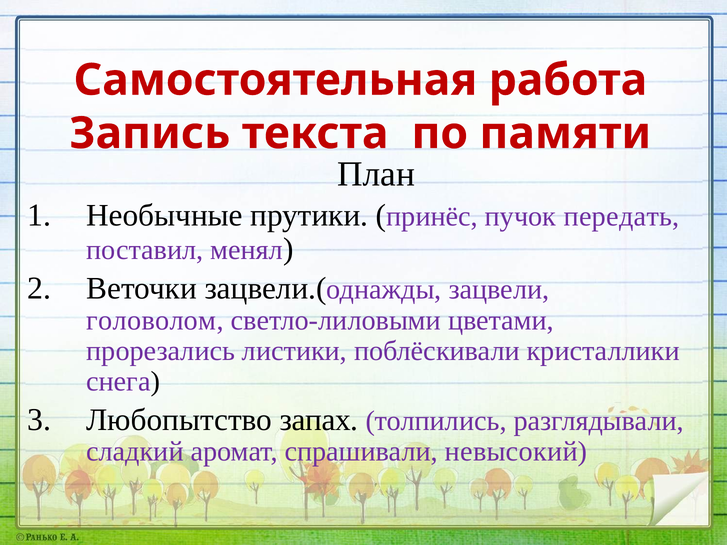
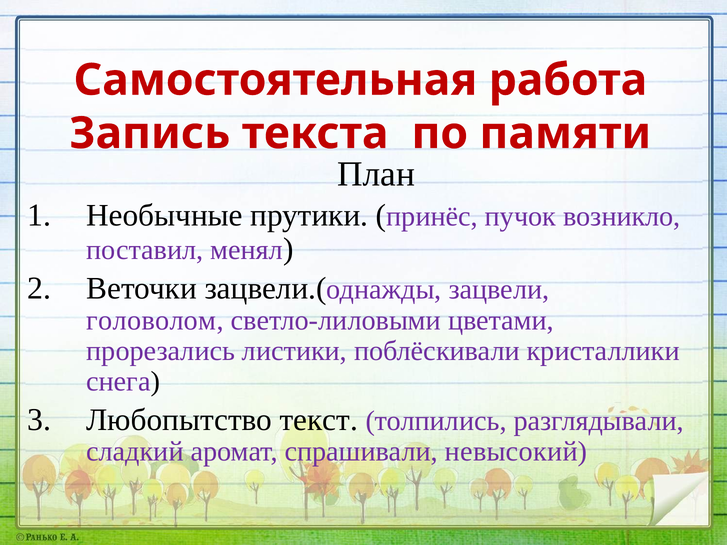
передать: передать -> возникло (622, 216)
запах: запах -> текст (319, 420)
